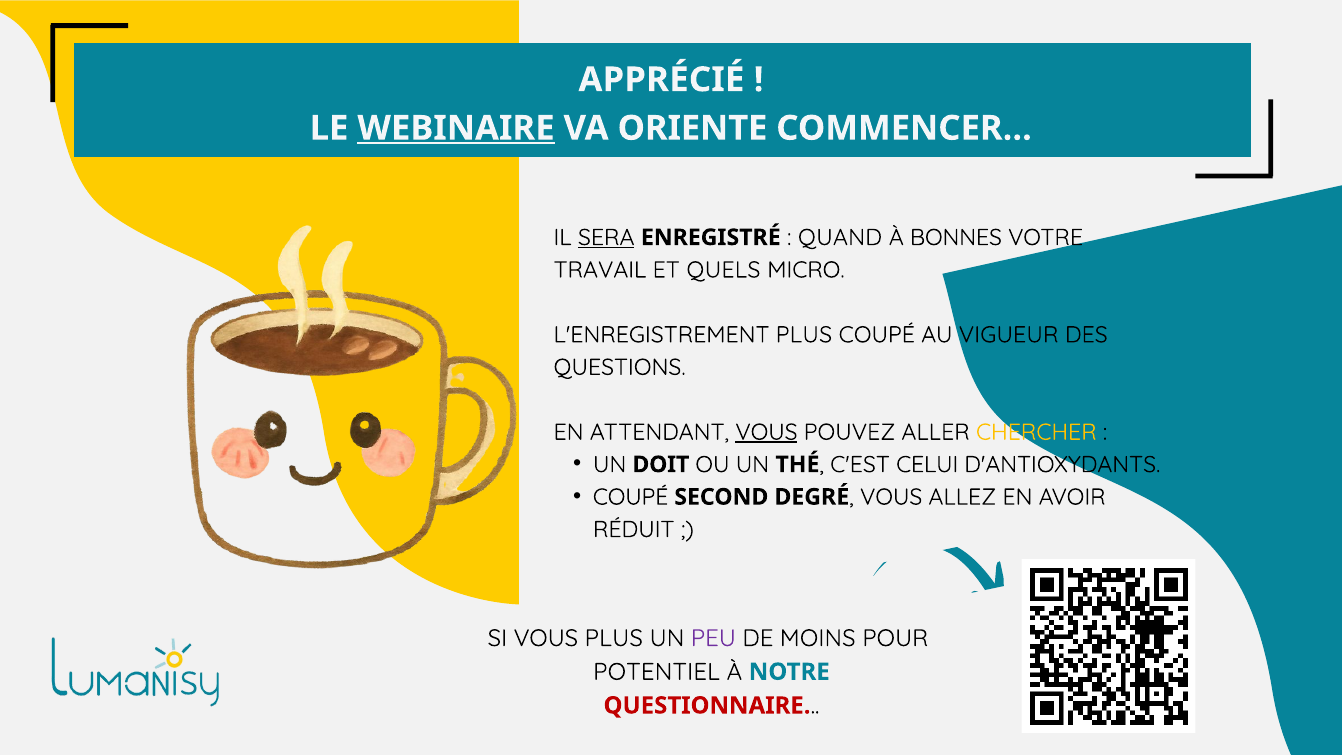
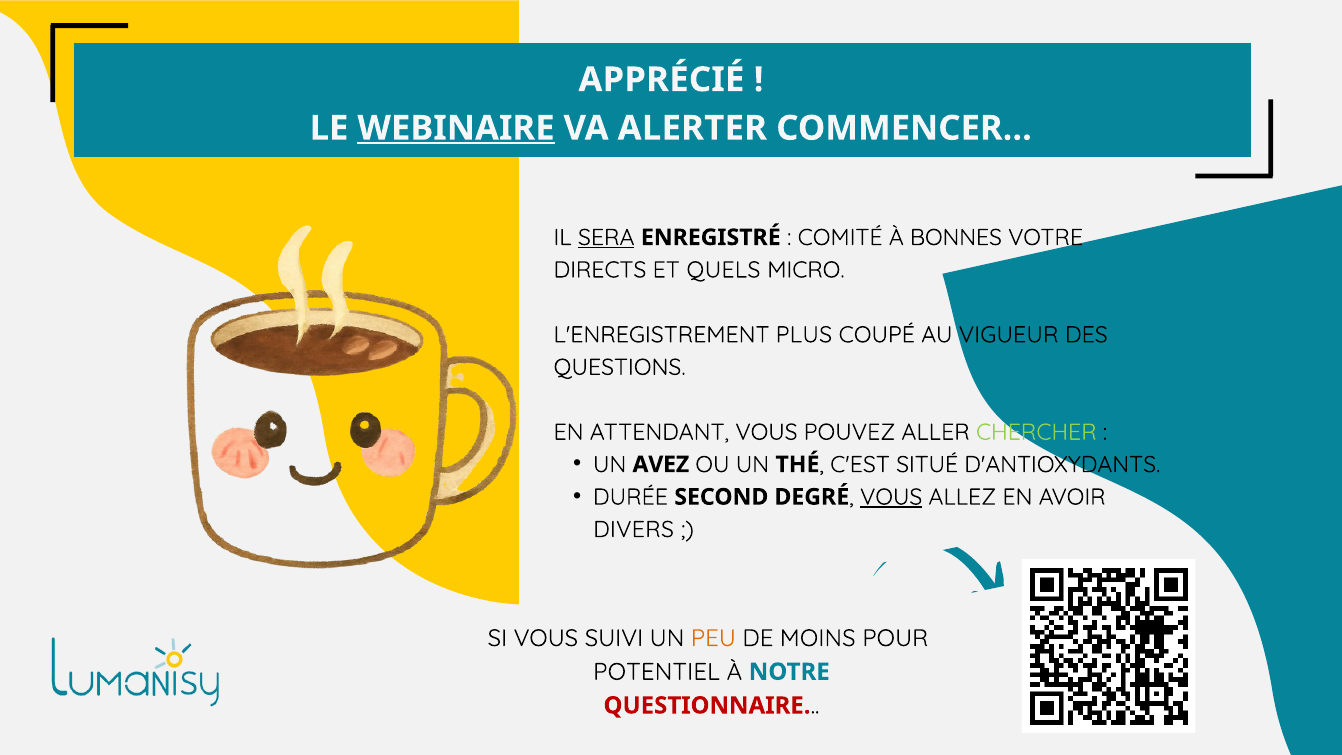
ORIENTE: ORIENTE -> ALERTER (692, 128)
QUAND: QUAND -> COMITÉ (840, 237)
TRAVAIL: TRAVAIL -> DIRECTS (600, 270)
VOUS underline: present -> none (766, 432)
CHERCHER colour: yellow -> light green (1036, 432)
DOIT: DOIT -> AVEZ (661, 465)
CELUI: CELUI -> SITUÉ (927, 465)
COUPÉ: COUPÉ -> DURÉE (630, 497)
VOUS underline: none -> present (891, 497)
RÉDUIT: RÉDUIT -> DIVERS (634, 529)
VOUS PLUS: PLUS -> SUIVI (614, 638)
PEU colour: purple -> orange (713, 638)
